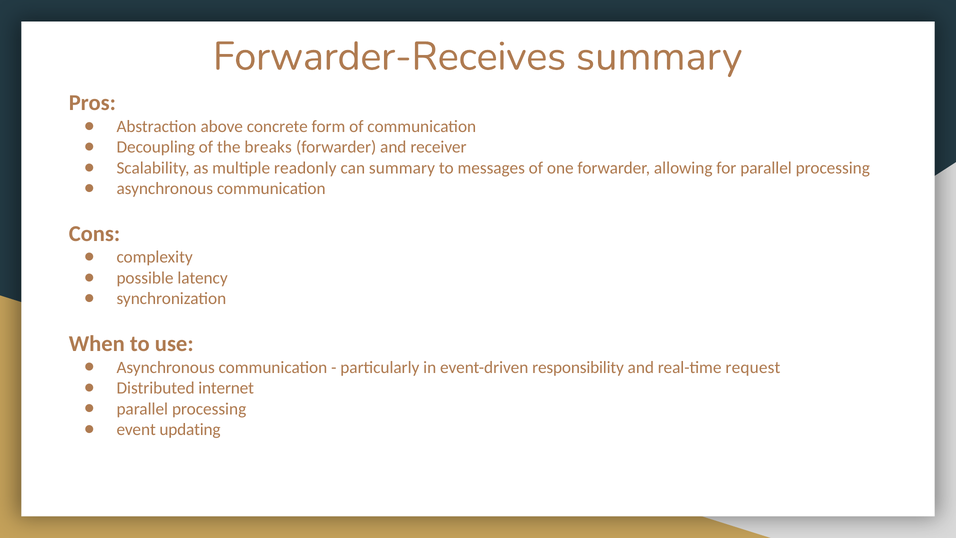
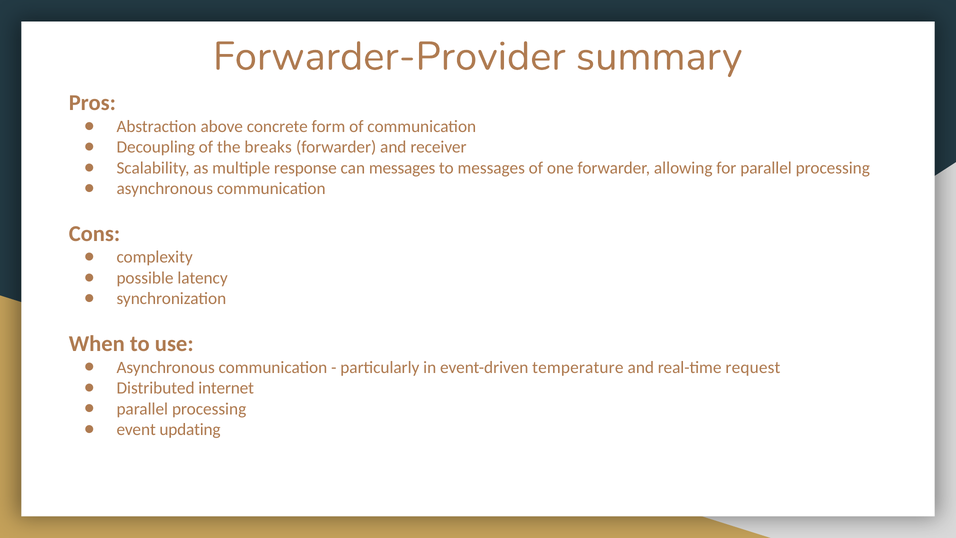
Forwarder-Receives: Forwarder-Receives -> Forwarder-Provider (389, 56)
readonly: readonly -> response (305, 168)
can summary: summary -> messages (402, 168)
responsibility: responsibility -> temperature (578, 367)
